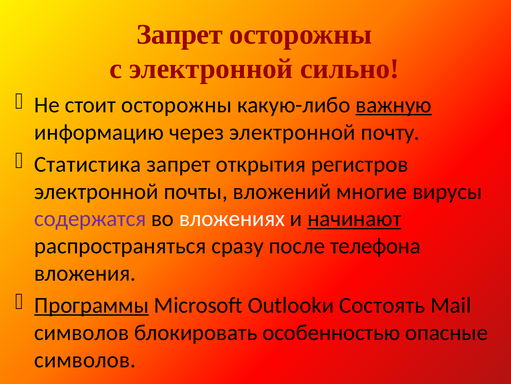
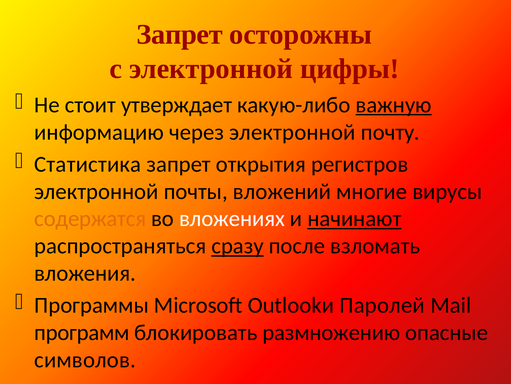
сильно: сильно -> цифры (350, 68)
стоит осторожны: осторожны -> утверждает (177, 105)
содержатся colour: purple -> orange (90, 218)
сразу underline: none -> present (238, 246)
телефона: телефона -> взломать (375, 246)
Программы underline: present -> none (92, 305)
Состоять: Состоять -> Паролей (382, 305)
символов: символов -> программ (82, 332)
особенностью: особенностью -> размножению (331, 332)
